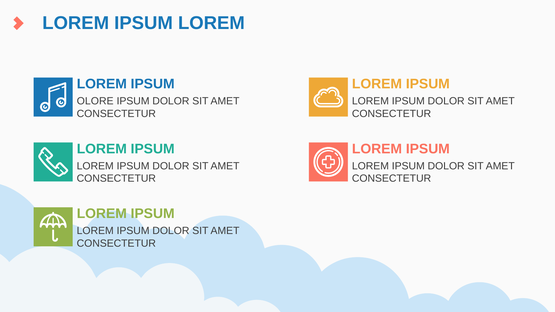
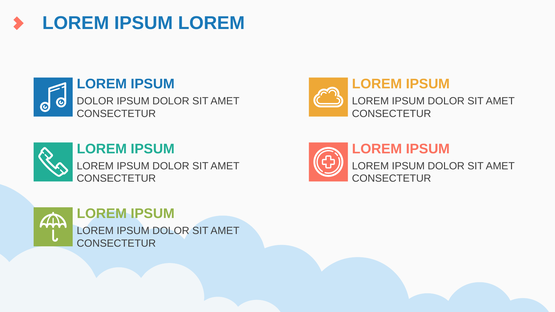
OLORE: OLORE -> DOLOR (95, 101)
